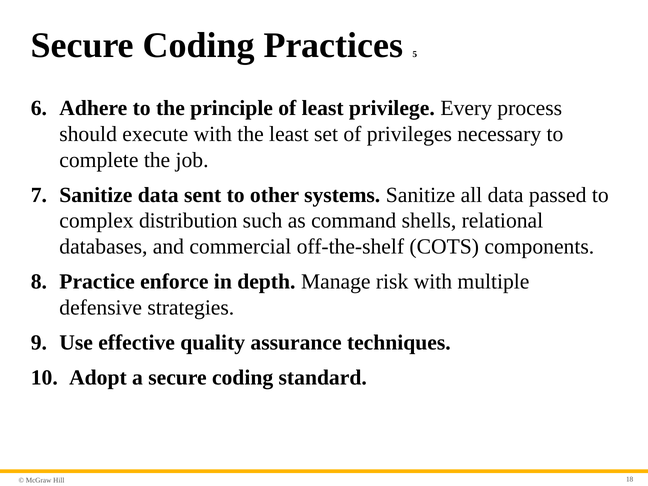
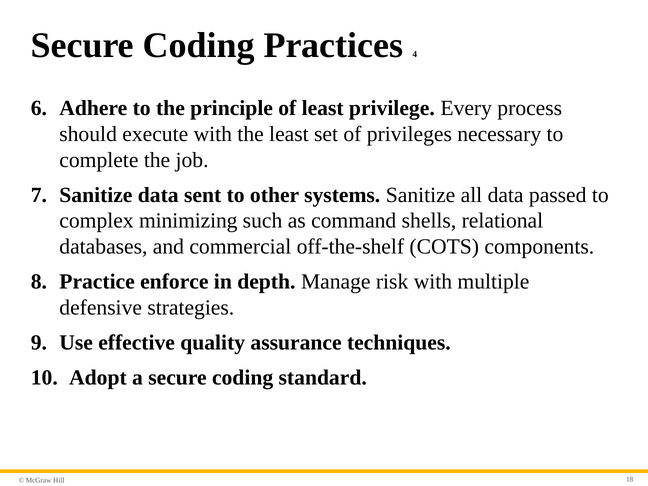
5: 5 -> 4 (415, 54)
distribution: distribution -> minimizing (188, 221)
